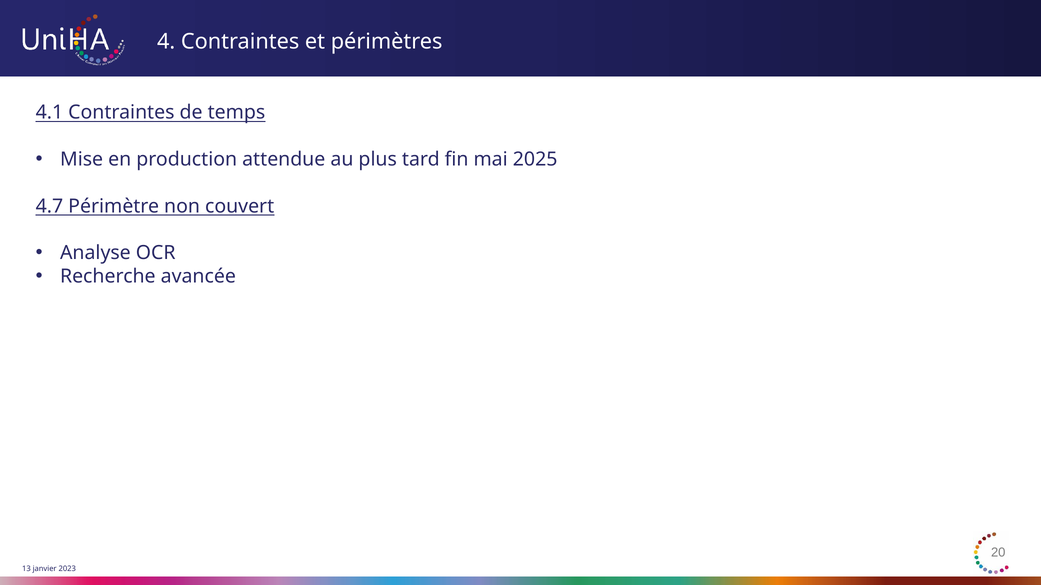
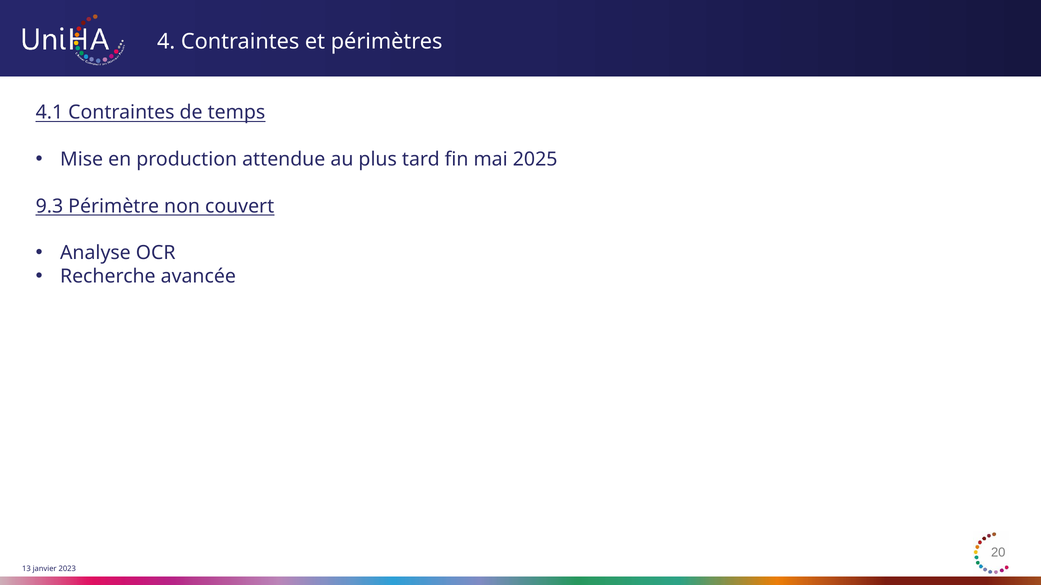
4.7: 4.7 -> 9.3 (49, 206)
